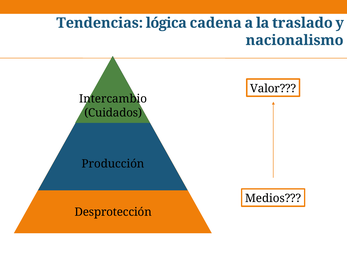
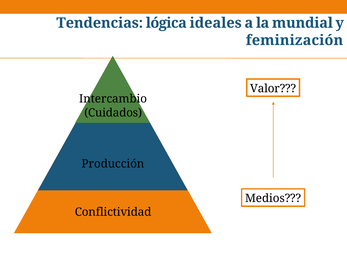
cadena: cadena -> ideales (216, 23)
traslado: traslado -> mundial (302, 23)
nacionalismo: nacionalismo -> feminización (294, 40)
Desprotección: Desprotección -> Conflictividad (113, 212)
